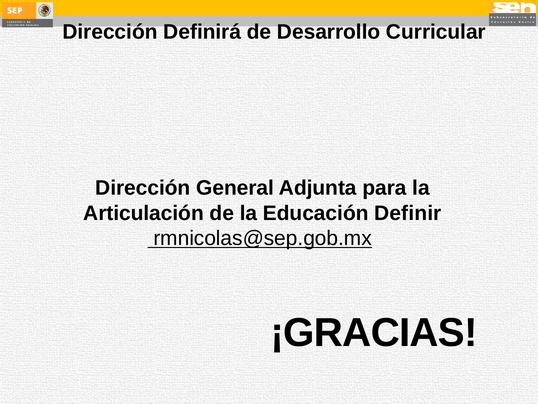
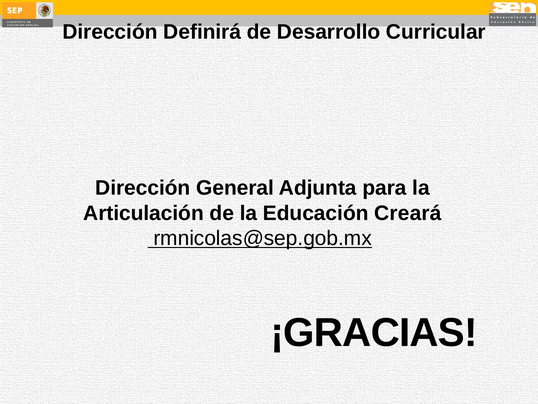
Definir: Definir -> Creará (408, 213)
